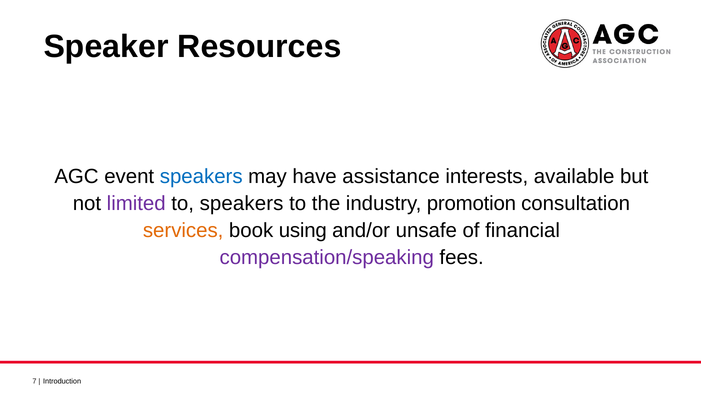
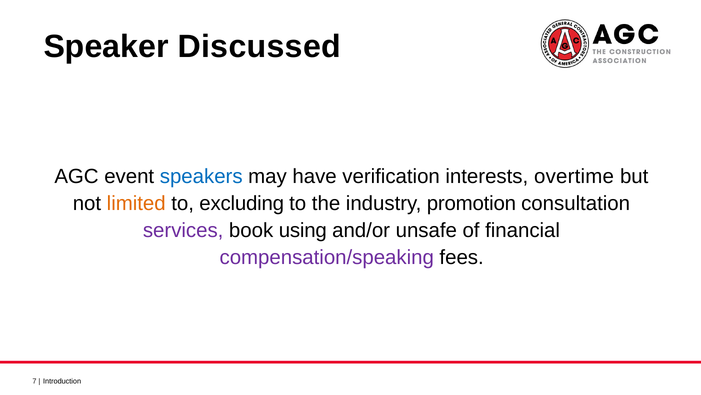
Resources: Resources -> Discussed (259, 46)
assistance: assistance -> verification (391, 176)
available: available -> overtime (574, 176)
limited colour: purple -> orange (136, 203)
to speakers: speakers -> excluding (242, 203)
services colour: orange -> purple (183, 230)
